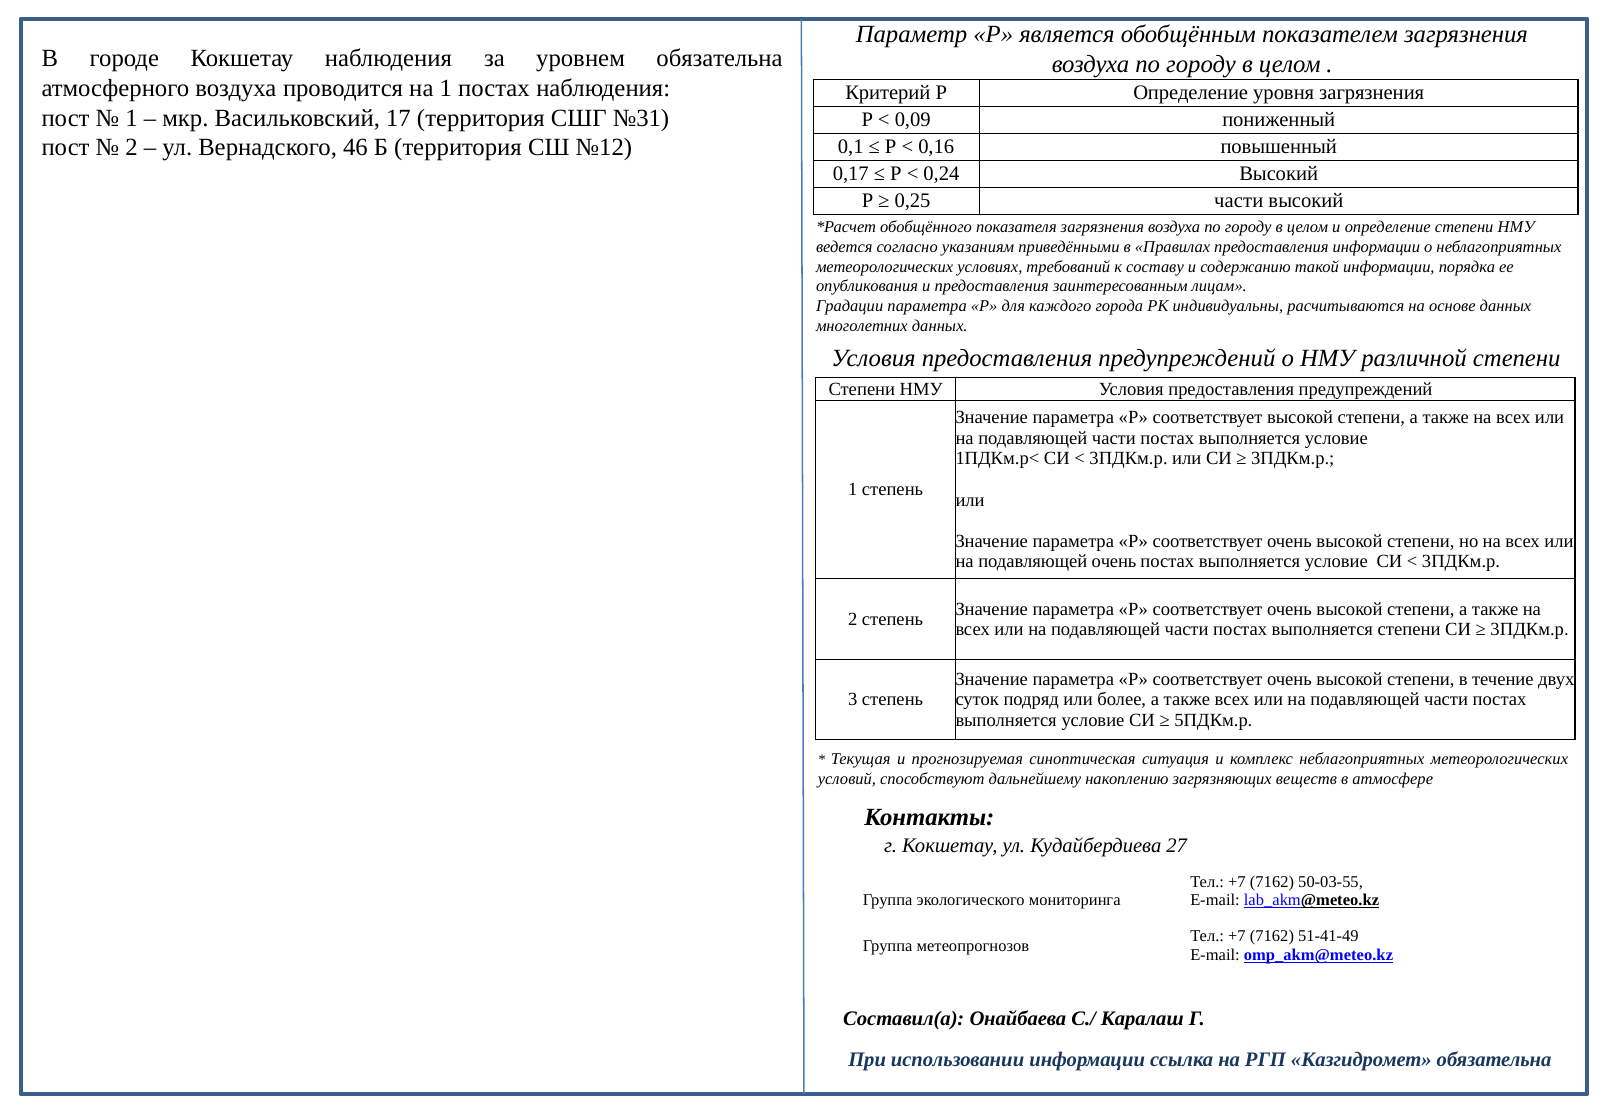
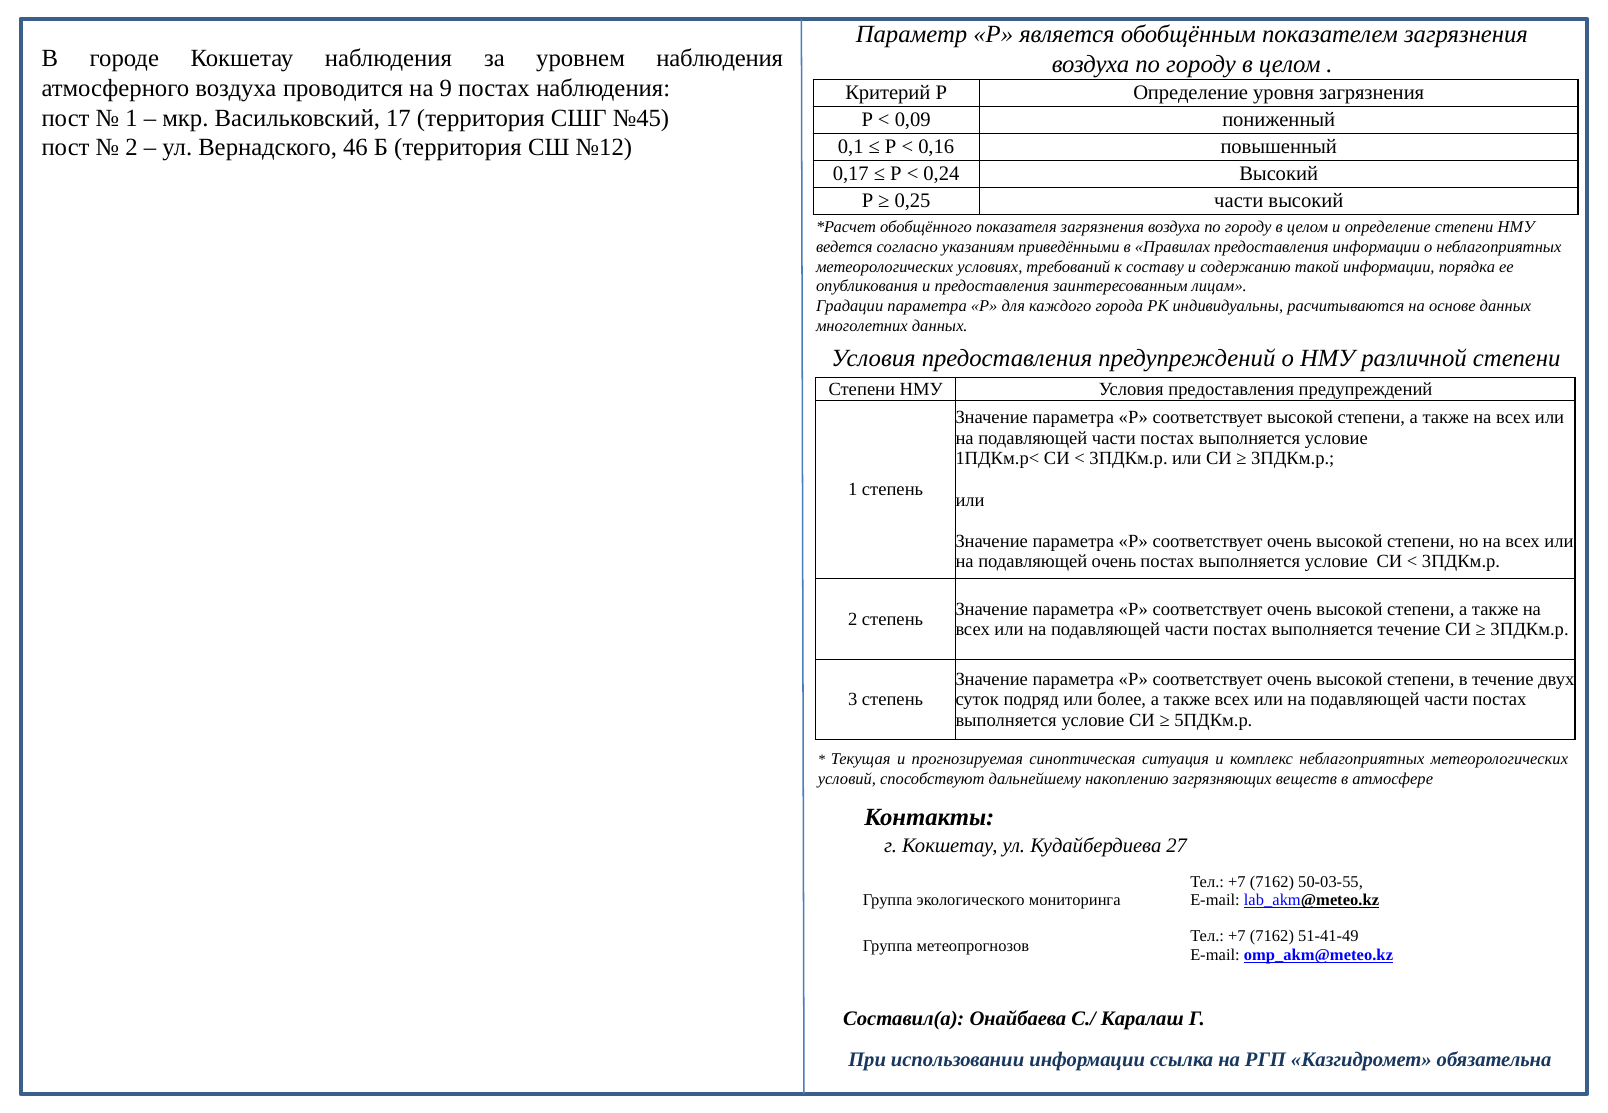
уровнем обязательна: обязательна -> наблюдения (720, 59)
на 1: 1 -> 9 (446, 88)
№31: №31 -> №45 (641, 118)
выполняется степени: степени -> течение (1409, 630)
